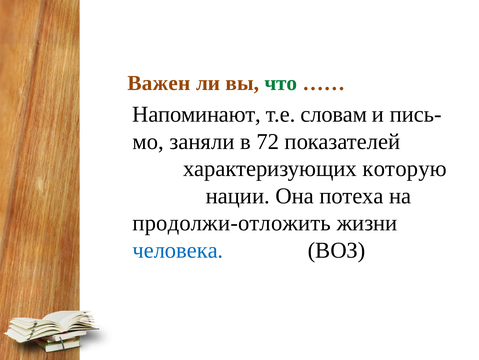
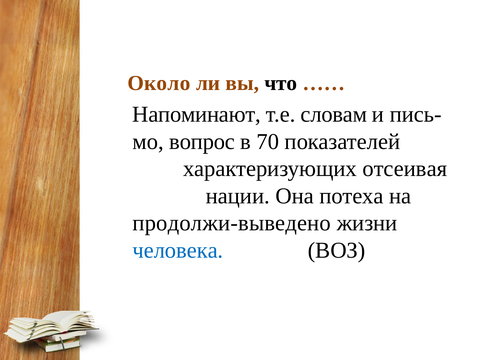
Важен: Важен -> Около (159, 83)
что colour: green -> black (281, 83)
заняли: заняли -> вопрос (202, 141)
72: 72 -> 70 (268, 141)
которую: которую -> отсеивая (405, 168)
продолжи-отложить: продолжи-отложить -> продолжи-выведено (232, 223)
